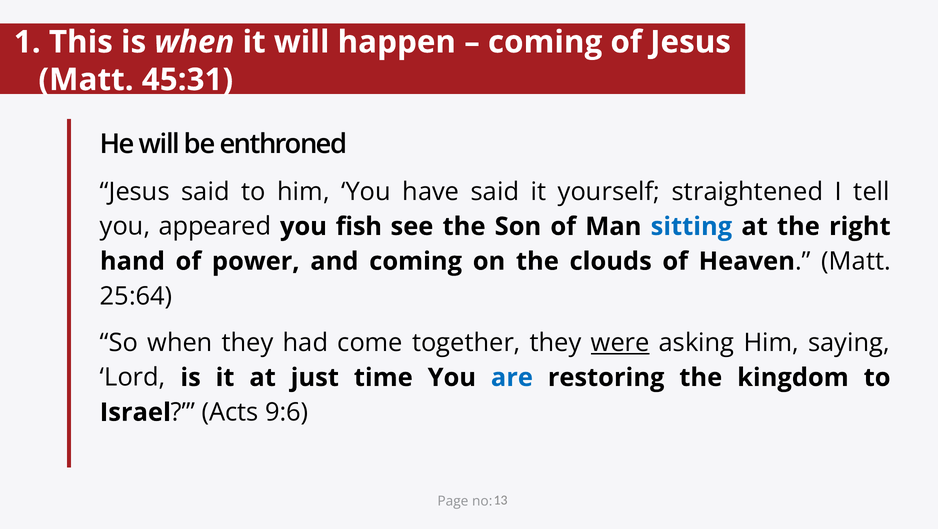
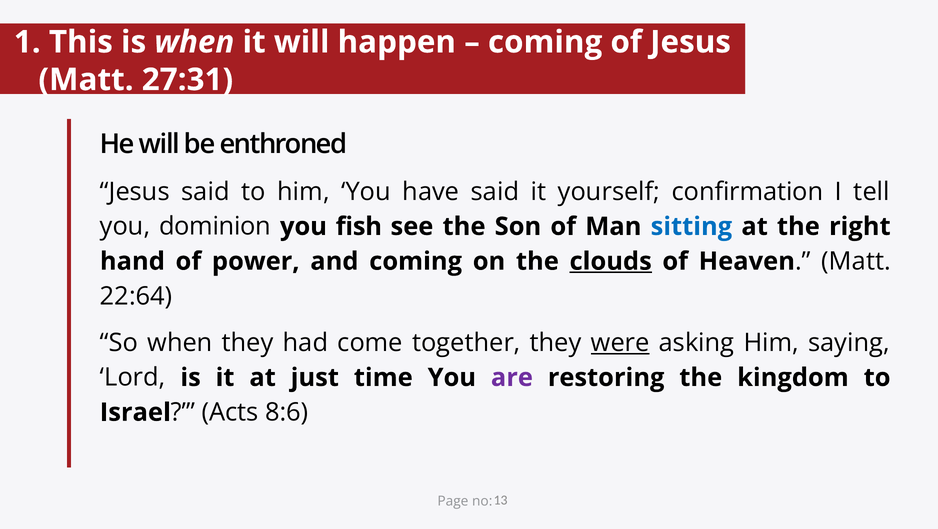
45:31: 45:31 -> 27:31 (187, 80)
straightened: straightened -> confirmation (748, 192)
appeared: appeared -> dominion (215, 226)
clouds underline: none -> present (611, 261)
25:64: 25:64 -> 22:64 (136, 296)
are colour: blue -> purple (512, 378)
9:6: 9:6 -> 8:6 (287, 412)
